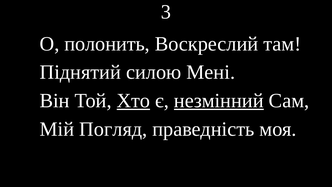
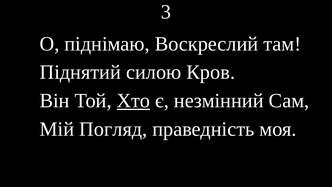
полонить: полонить -> піднімаю (107, 44)
Мені: Мені -> Кров (211, 72)
незмінний underline: present -> none (219, 101)
